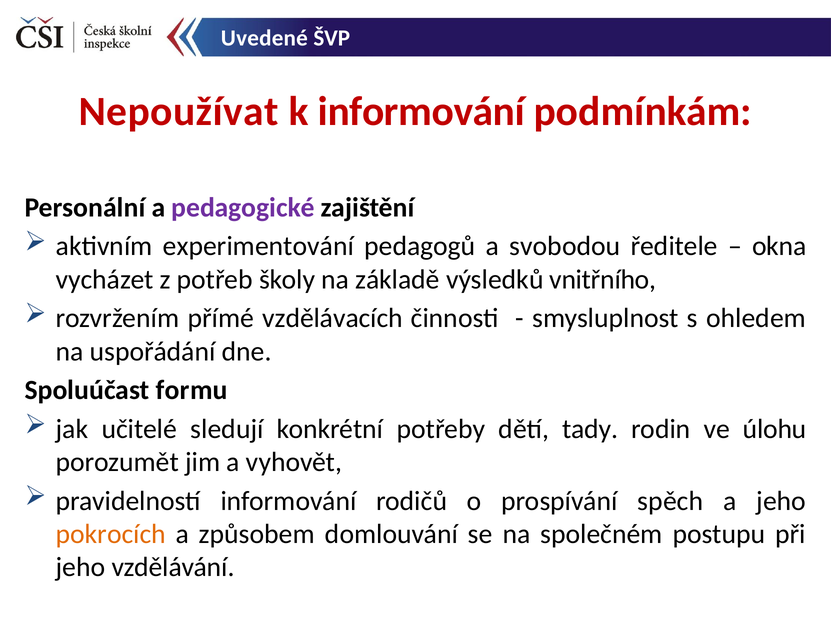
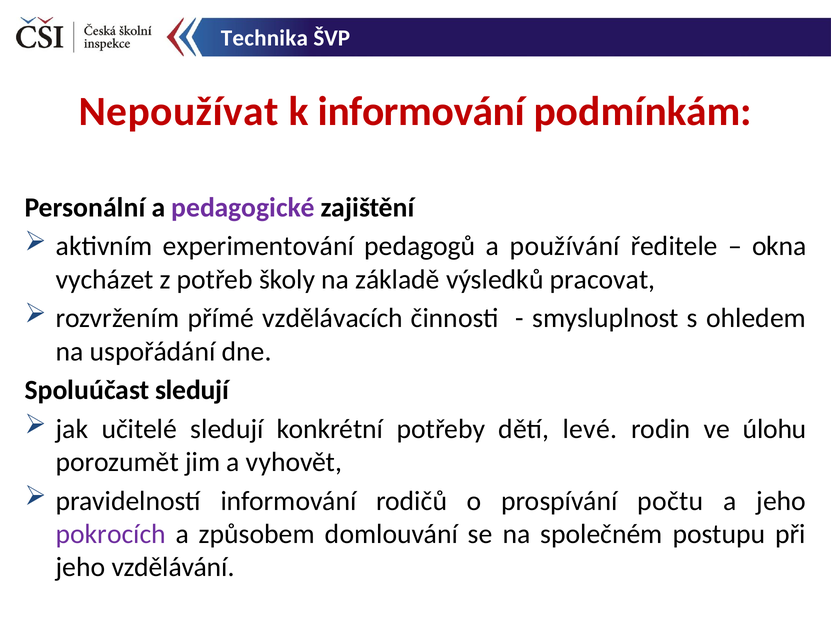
Uvedené: Uvedené -> Technika (264, 38)
svobodou: svobodou -> používání (565, 246)
vnitřního: vnitřního -> pracovat (603, 280)
Spoluúčast formu: formu -> sledují (192, 390)
tady: tady -> levé (590, 429)
spěch: spěch -> počtu (670, 501)
pokrocích colour: orange -> purple (111, 534)
